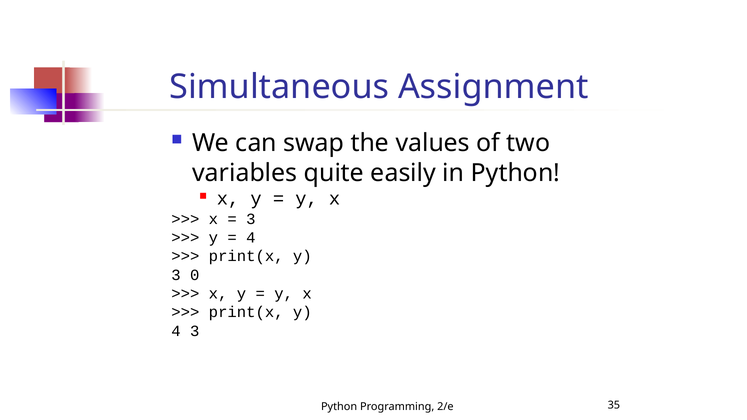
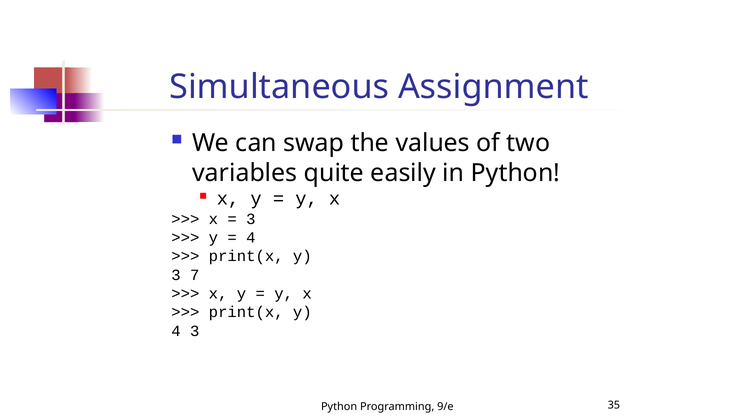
0: 0 -> 7 (195, 275)
2/e: 2/e -> 9/e (445, 407)
